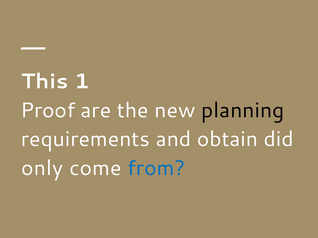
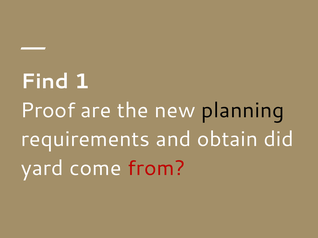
This: This -> Find (45, 82)
only: only -> yard (42, 169)
from colour: blue -> red (156, 169)
